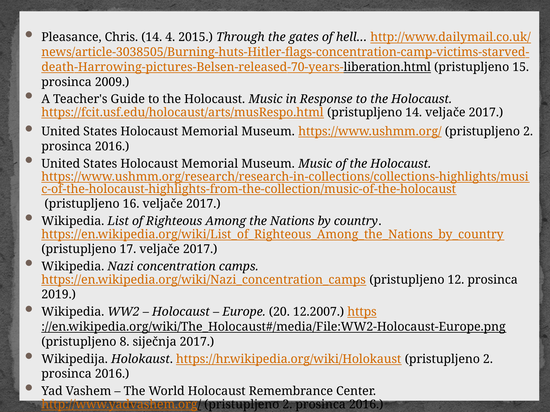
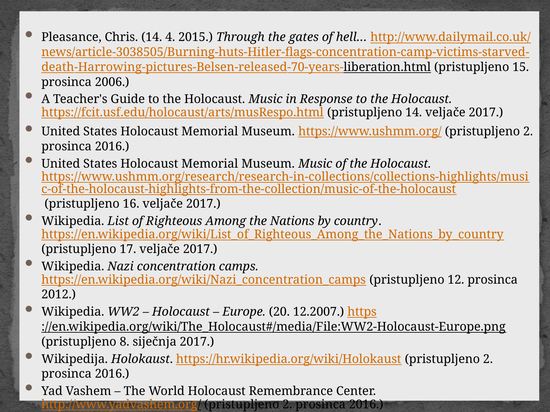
2009: 2009 -> 2006 (112, 82)
2019: 2019 -> 2012 (59, 295)
